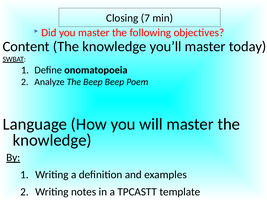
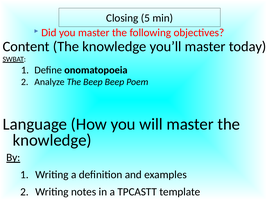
7: 7 -> 5 (145, 18)
